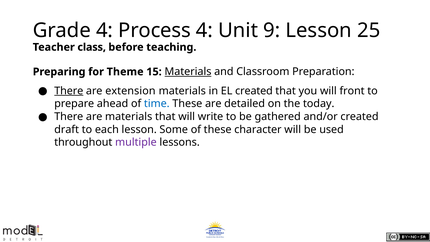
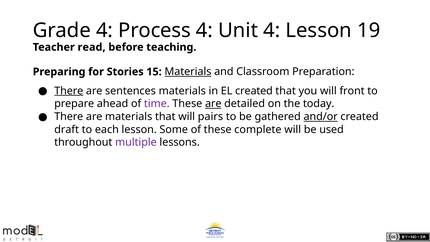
Unit 9: 9 -> 4 (272, 30)
25: 25 -> 19 (369, 30)
class: class -> read (92, 47)
Theme: Theme -> Stories (125, 72)
extension: extension -> sentences (130, 91)
time colour: blue -> purple (157, 104)
are underline: none -> present (213, 104)
write: write -> pairs (210, 117)
and/or underline: none -> present (321, 117)
character: character -> complete (258, 129)
